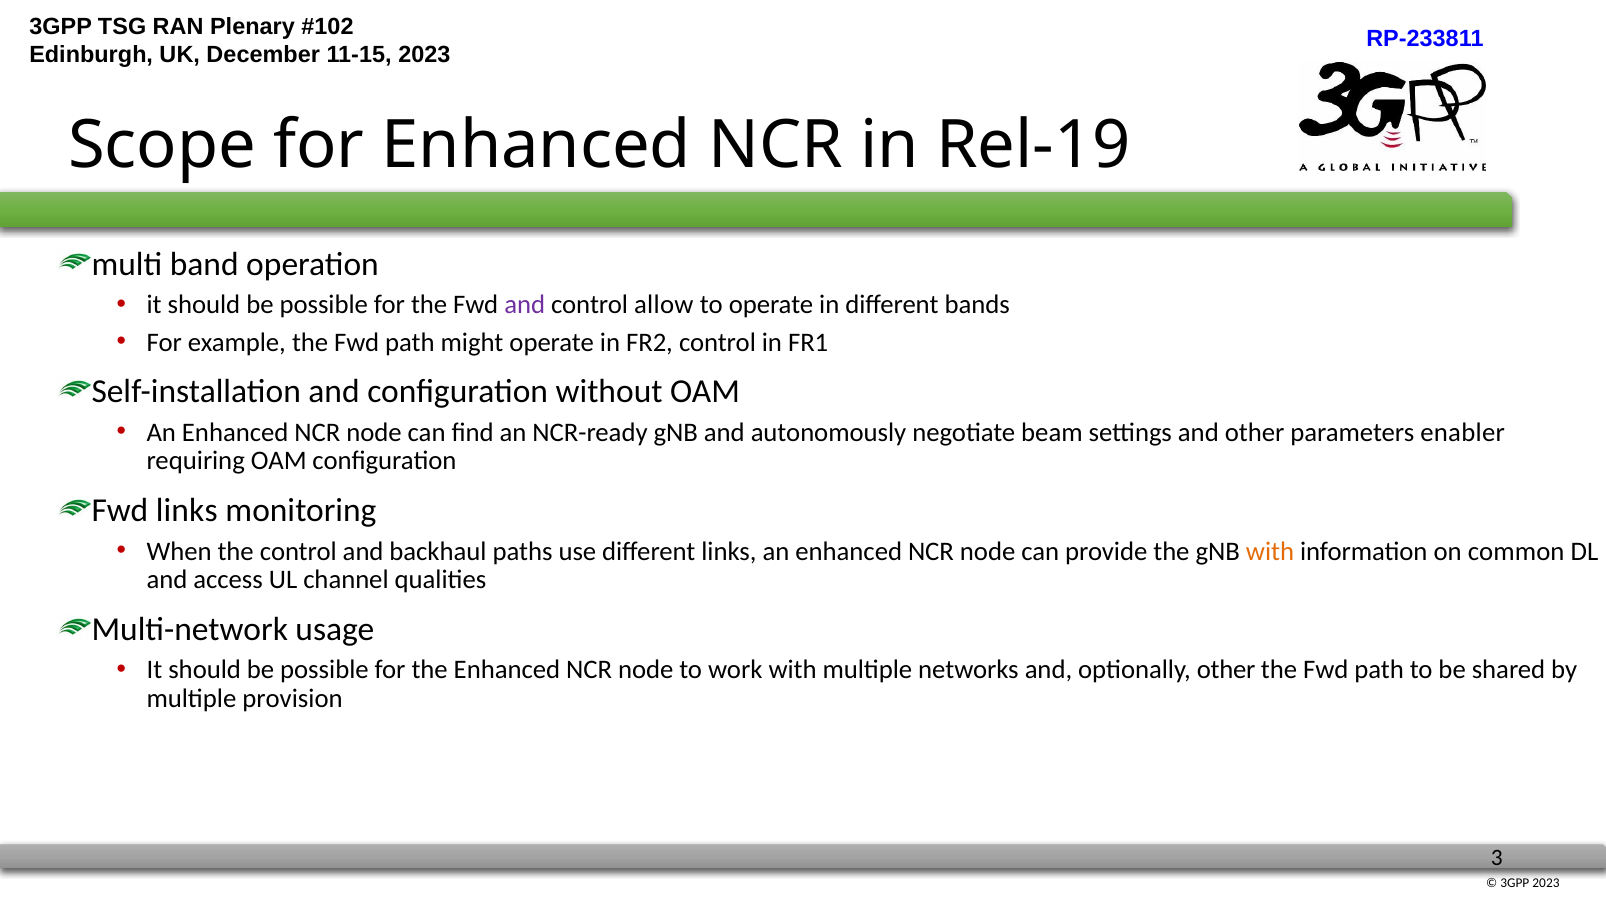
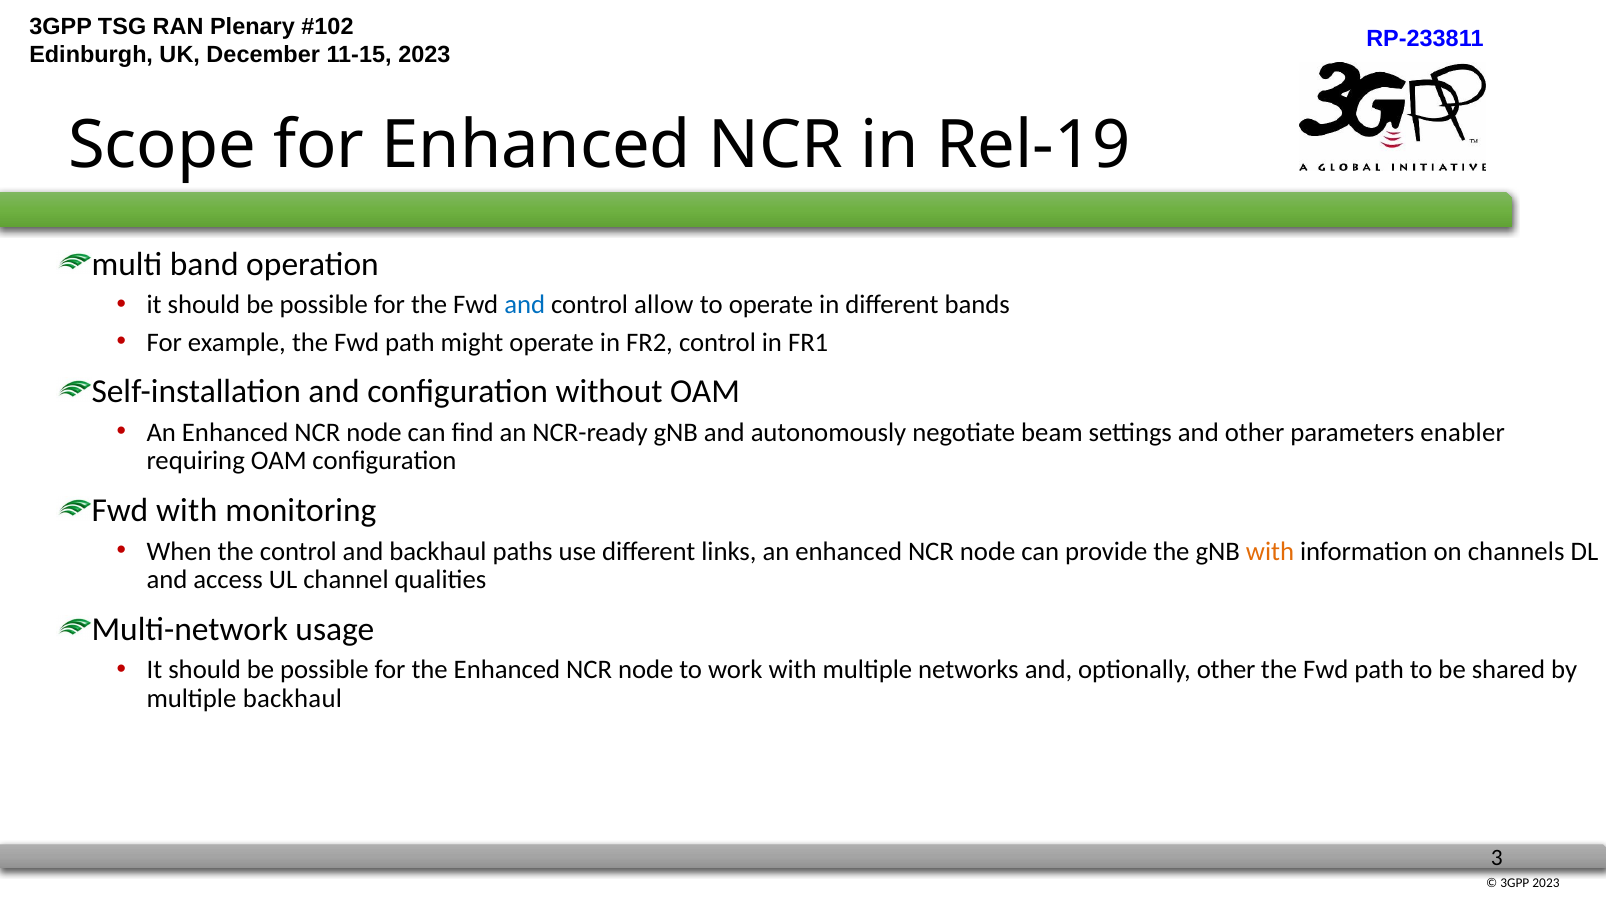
and colour: purple -> blue (525, 305)
Fwd links: links -> with (187, 511)
common: common -> channels (1516, 551)
multiple provision: provision -> backhaul (292, 699)
